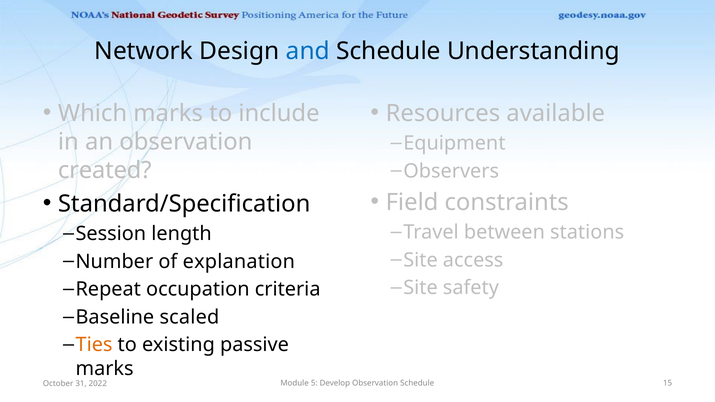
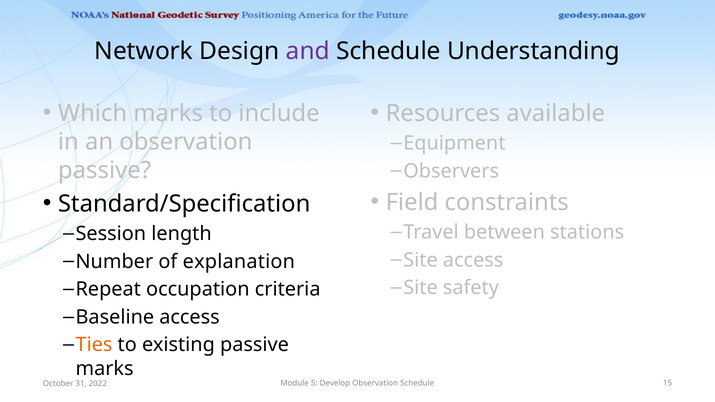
and colour: blue -> purple (308, 51)
created: created -> passive (105, 171)
Baseline scaled: scaled -> access (190, 317)
